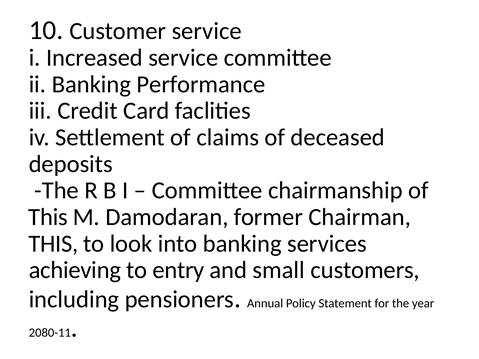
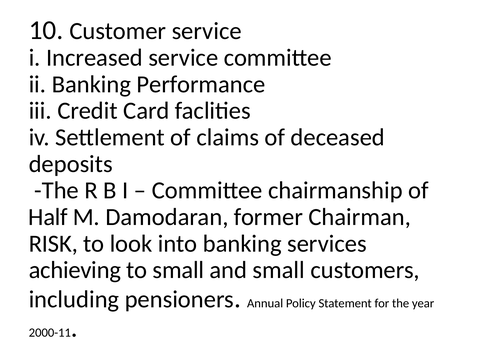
This: This -> Half (48, 217)
THIS: THIS -> RISK (53, 244)
to entry: entry -> small (178, 270)
2080-11: 2080-11 -> 2000-11 (50, 333)
